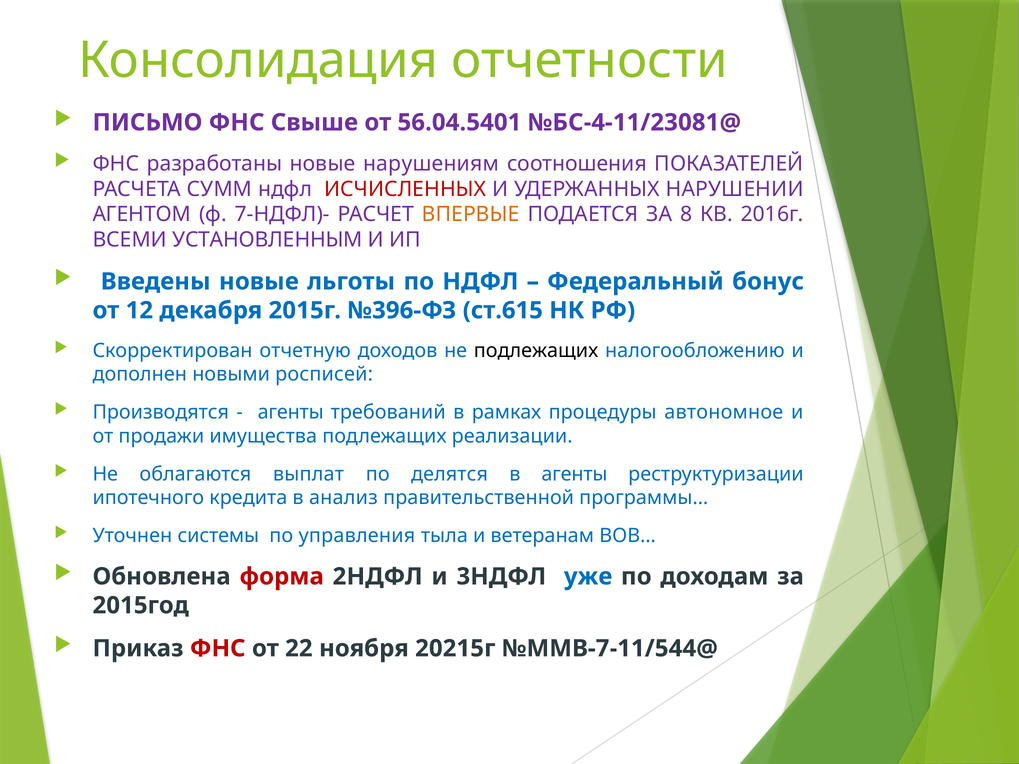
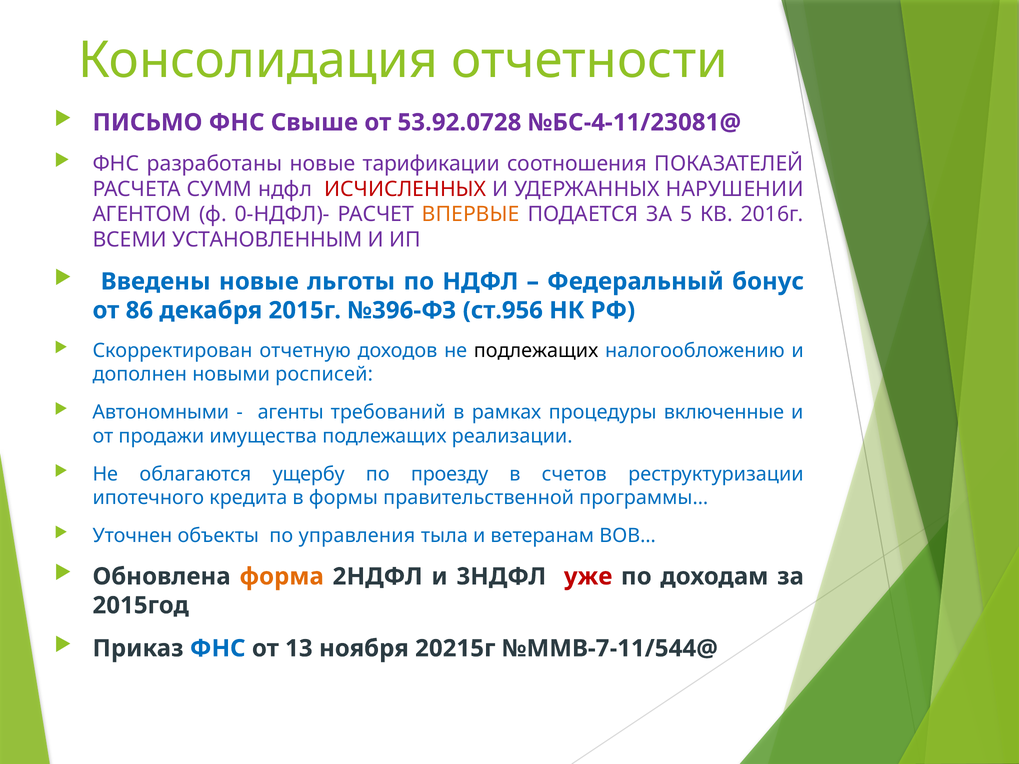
56.04.5401: 56.04.5401 -> 53.92.0728 (459, 122)
нарушениям: нарушениям -> тарификации (431, 164)
7-НДФЛ)-: 7-НДФЛ)- -> 0-НДФЛ)- (282, 215)
8: 8 -> 5 (686, 215)
12: 12 -> 86 (139, 310)
ст.615: ст.615 -> ст.956 (503, 310)
Производятся: Производятся -> Автономными (161, 412)
автономное: автономное -> включенные (724, 412)
выплат: выплат -> ущербу (309, 474)
делятся: делятся -> проезду (450, 474)
в агенты: агенты -> счетов (574, 474)
анализ: анализ -> формы (343, 498)
системы: системы -> объекты (218, 536)
форма colour: red -> orange (282, 577)
уже colour: blue -> red (588, 577)
ФНС colour: red -> blue (218, 649)
22: 22 -> 13 (299, 649)
